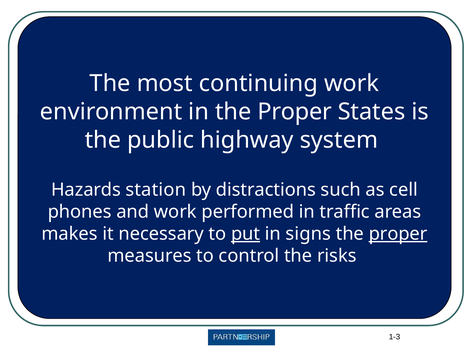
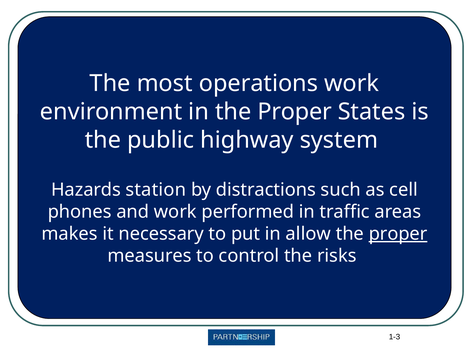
continuing: continuing -> operations (258, 84)
put underline: present -> none (246, 234)
signs: signs -> allow (308, 234)
